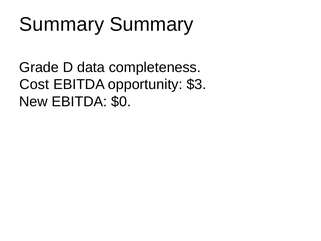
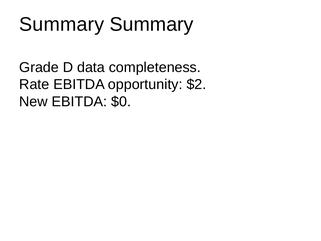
Cost: Cost -> Rate (34, 84)
$3: $3 -> $2 (196, 84)
